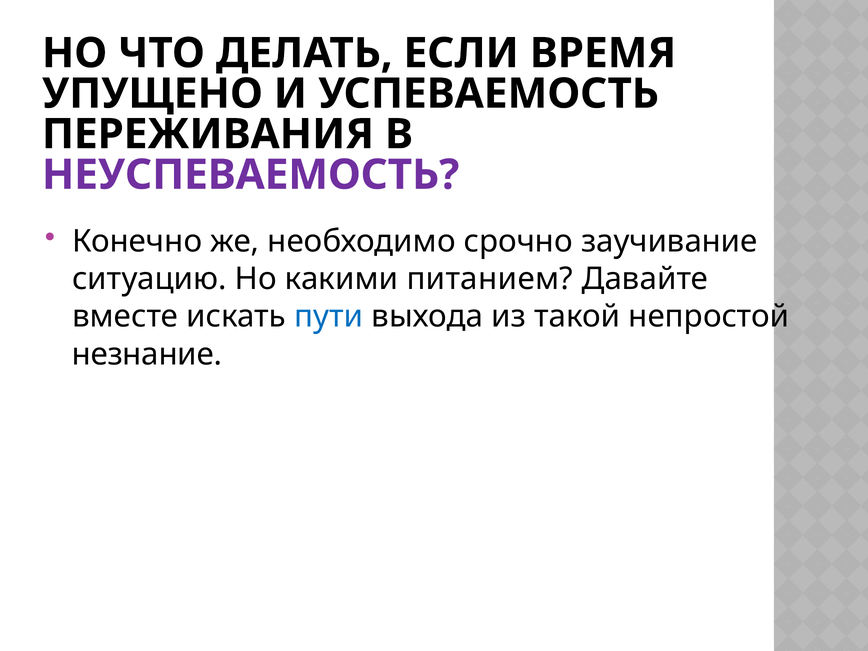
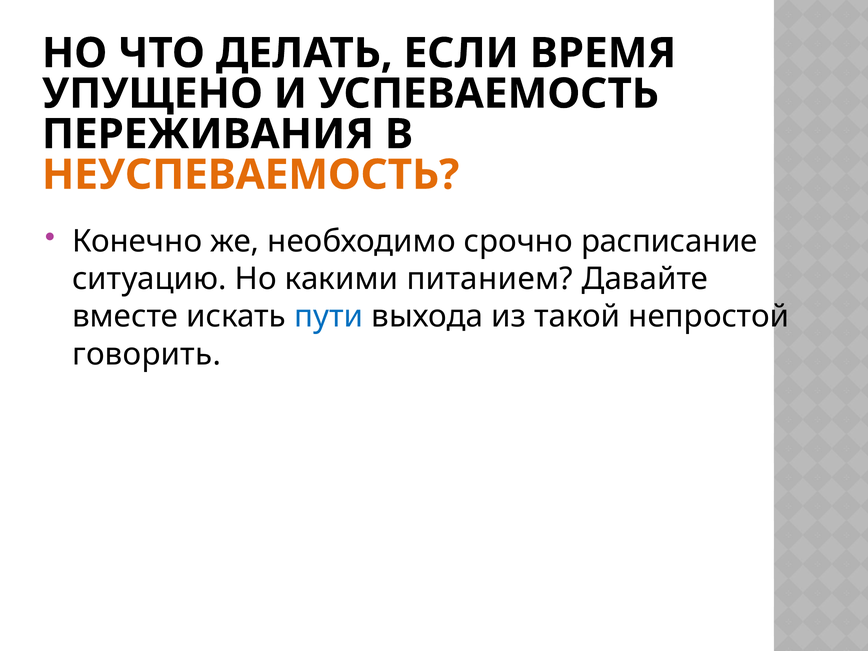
НЕУСПЕВАЕМОСТЬ colour: purple -> orange (251, 175)
заучивание: заучивание -> расписание (669, 241)
незнание: незнание -> говорить (147, 354)
